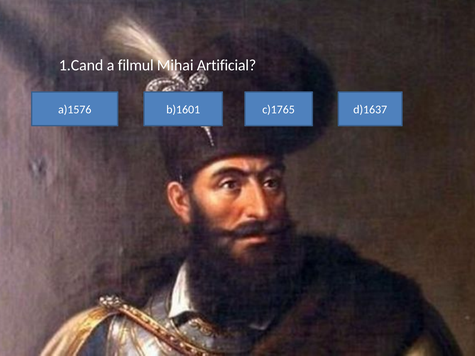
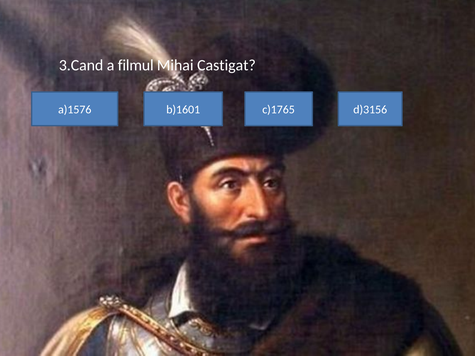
1.Cand: 1.Cand -> 3.Cand (81, 65)
Artificial: Artificial -> Castigat (226, 65)
d)1637: d)1637 -> d)3156 (370, 110)
